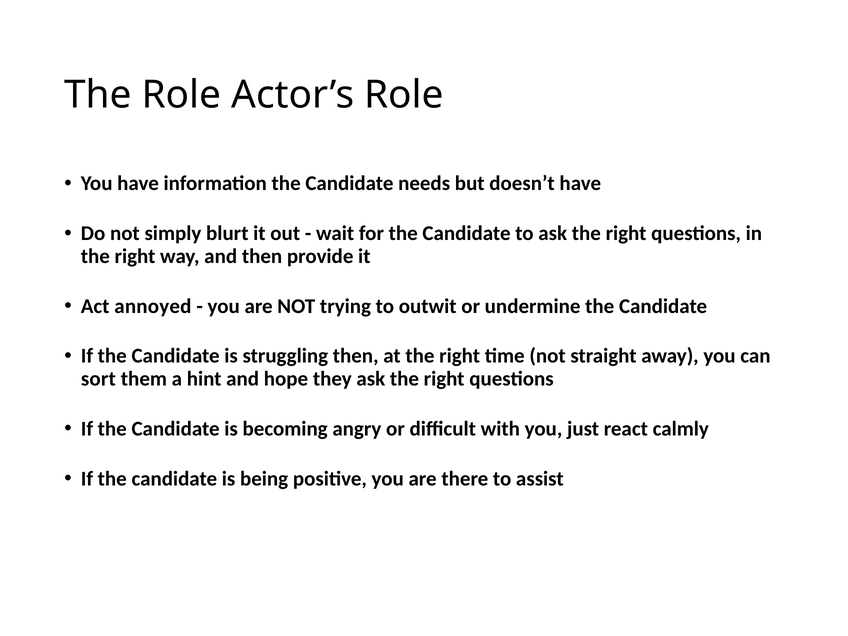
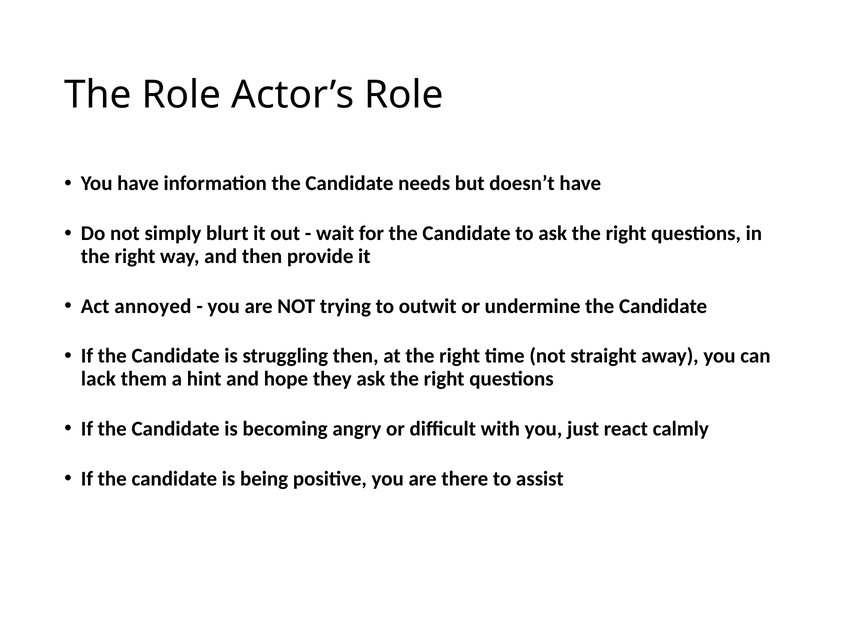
sort: sort -> lack (98, 379)
